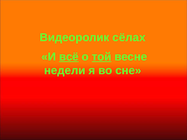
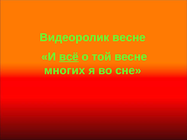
Видеоролик сёлах: сёлах -> весне (129, 37)
той underline: present -> none (102, 57)
недели: недели -> многих (65, 71)
